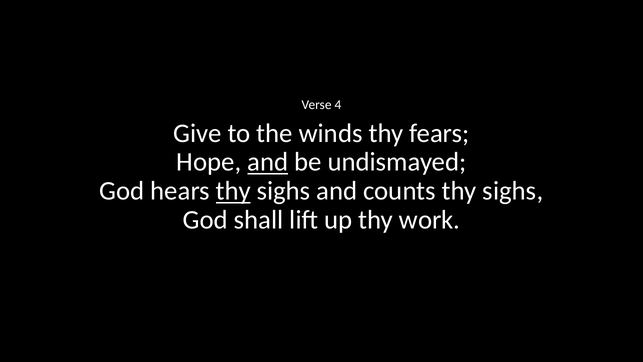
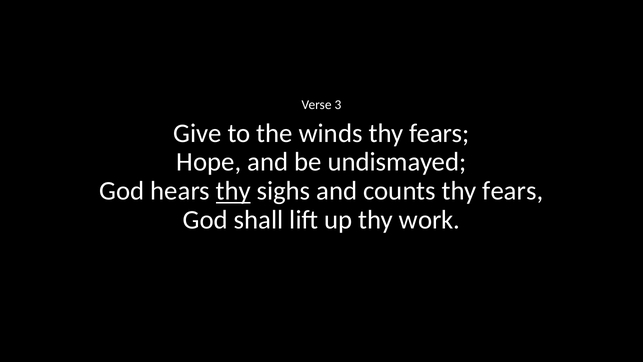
4: 4 -> 3 (338, 105)
and underline: present -> none (268, 162)
counts thy sighs: sighs -> fears (513, 191)
